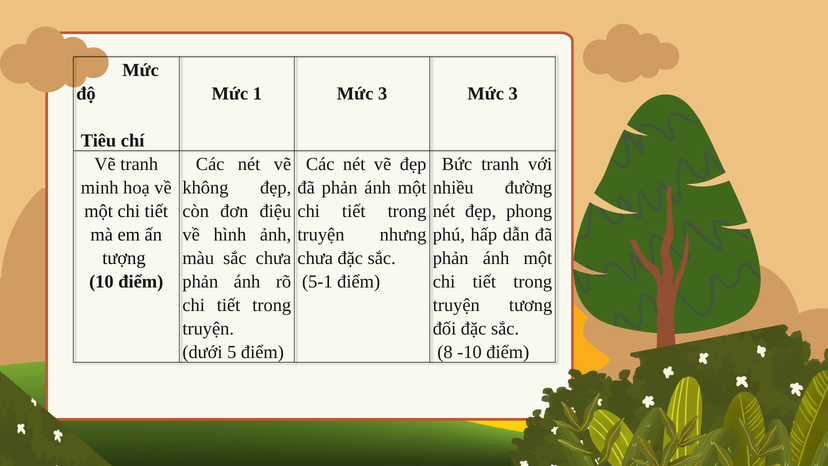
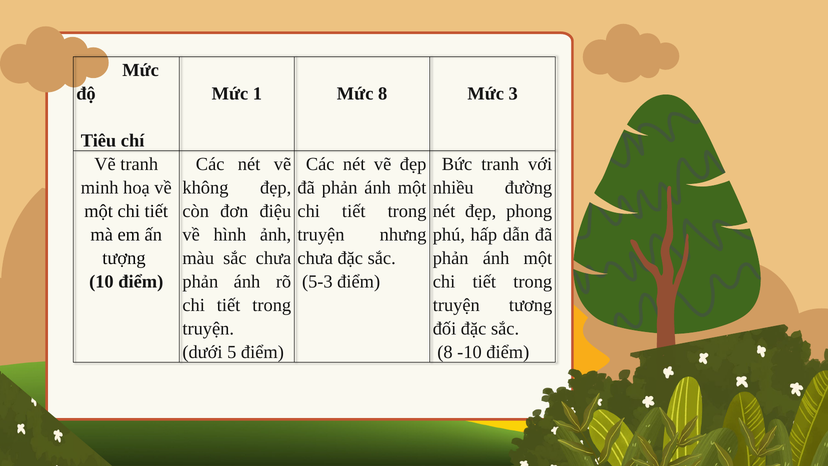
1 Mức 3: 3 -> 8 (383, 94)
5-1: 5-1 -> 5-3 (317, 282)
